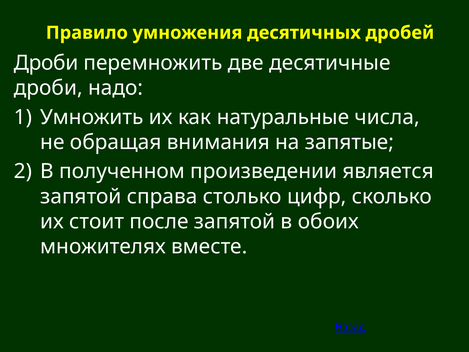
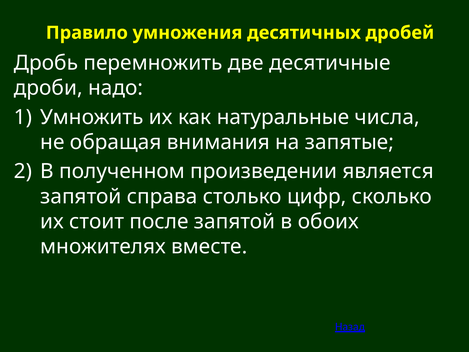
Дроби: Дроби -> Дробь (46, 63)
